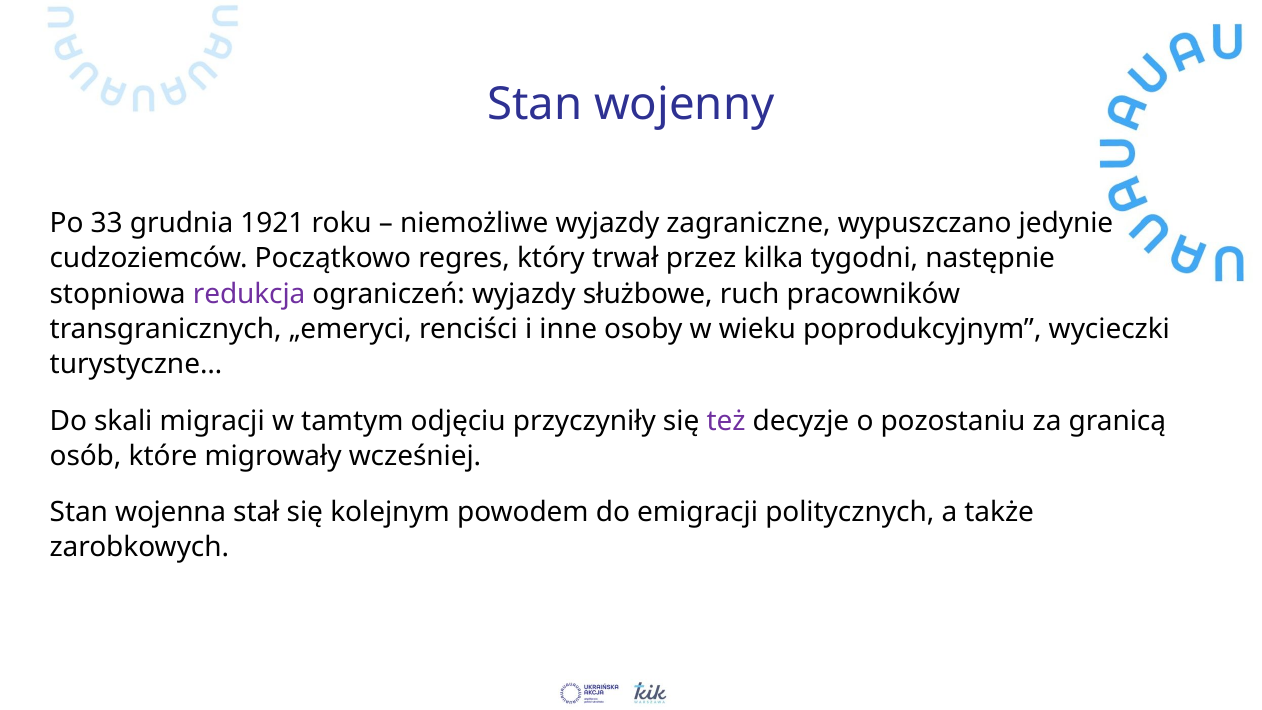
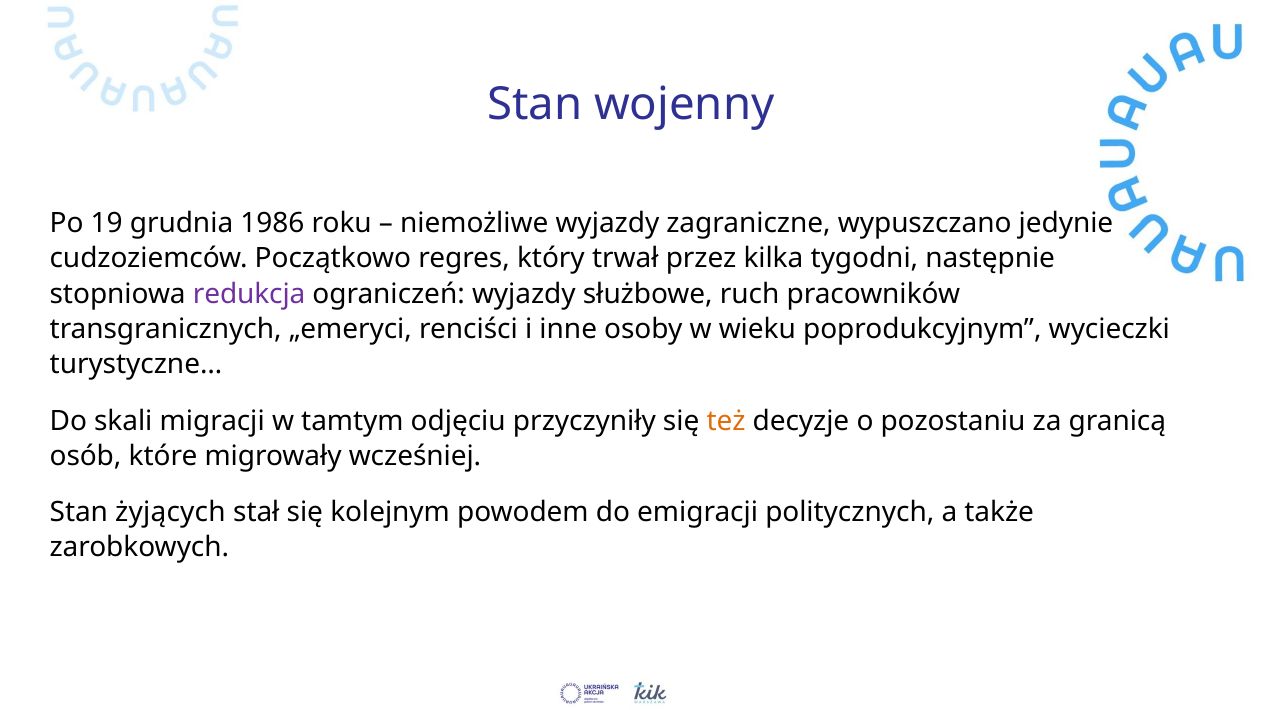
33: 33 -> 19 (107, 223)
1921: 1921 -> 1986 (272, 223)
też colour: purple -> orange (726, 421)
wojenna: wojenna -> żyjących (170, 512)
